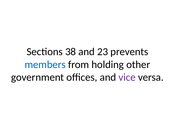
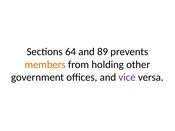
38: 38 -> 64 (71, 52)
23: 23 -> 89 (103, 52)
members colour: blue -> orange (45, 65)
